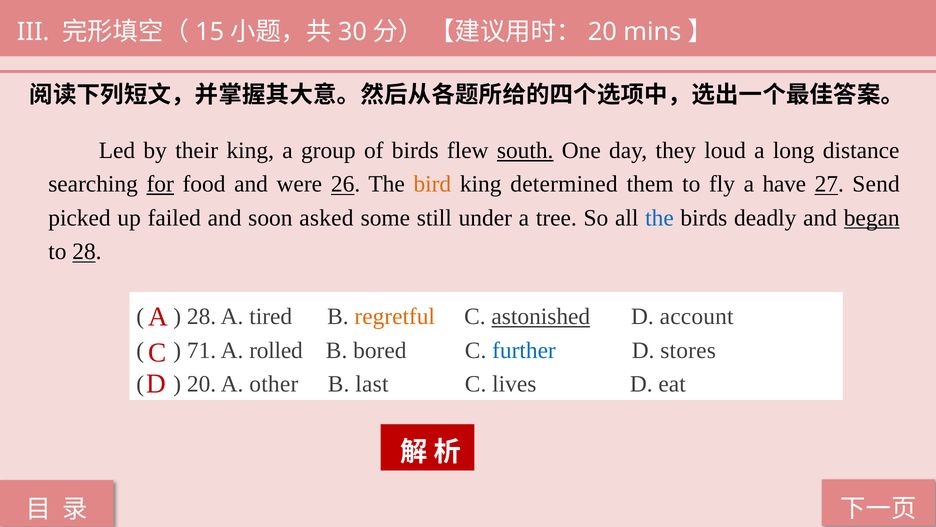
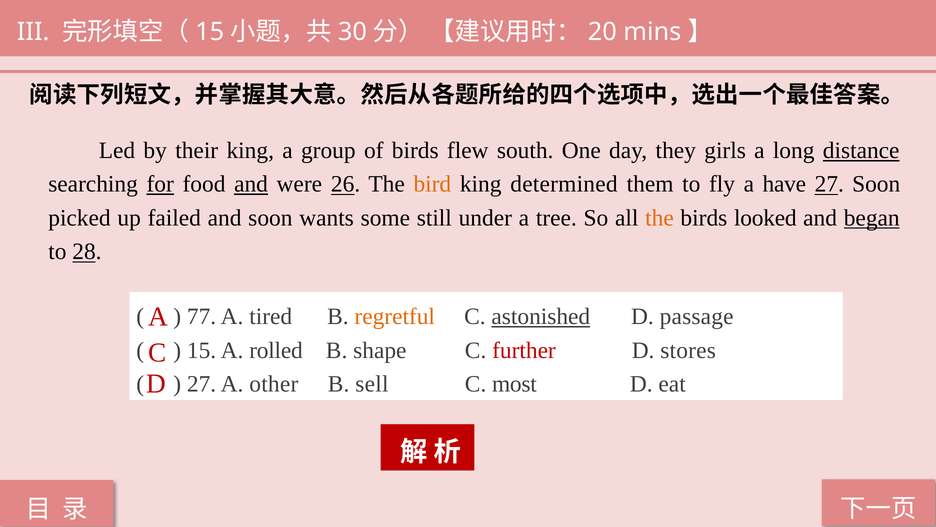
south underline: present -> none (525, 150)
loud: loud -> girls (725, 150)
distance underline: none -> present (861, 150)
and underline: none -> present (251, 184)
27 Send: Send -> Soon (876, 184)
asked: asked -> wants (327, 218)
the colour: blue -> orange (659, 218)
deadly: deadly -> looked (765, 218)
28: 28 -> 77 (202, 316)
account: account -> passage (697, 316)
71: 71 -> 15 (202, 350)
bored: bored -> shape (380, 350)
further colour: blue -> red (524, 350)
20: 20 -> 27 (202, 384)
last: last -> sell (372, 384)
lives: lives -> most (514, 384)
